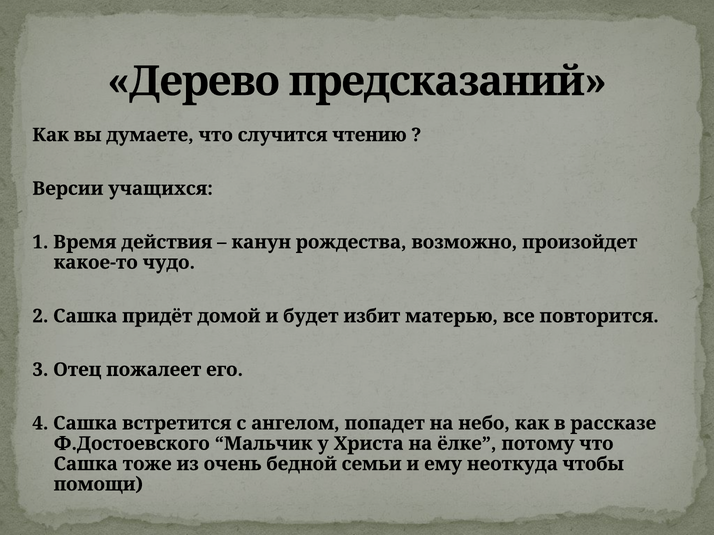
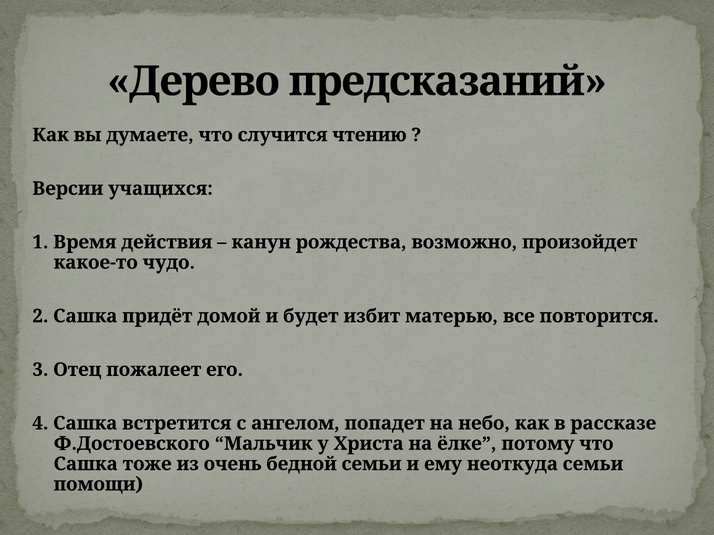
неоткуда чтобы: чтобы -> семьи (593, 464)
